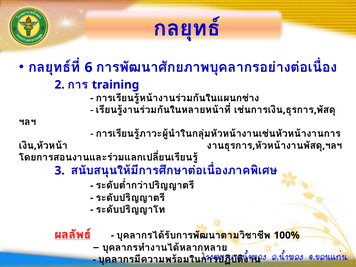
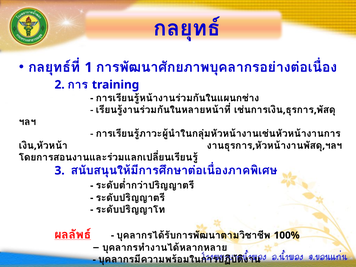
6: 6 -> 1 (89, 67)
